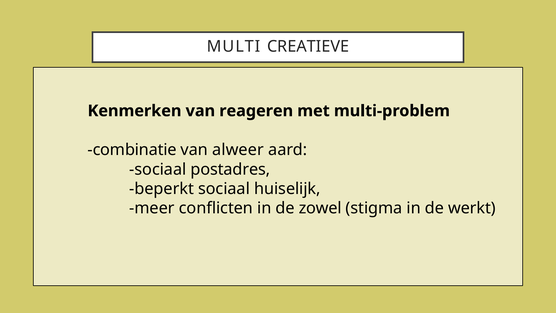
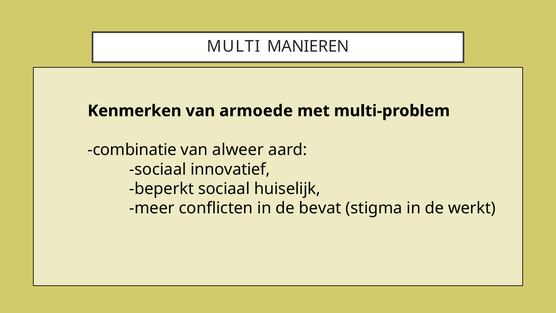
CREATIEVE: CREATIEVE -> MANIEREN (308, 46)
reageren: reageren -> armoede (256, 111)
postadres: postadres -> innovatief (230, 169)
zowel: zowel -> bevat (320, 208)
